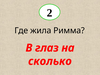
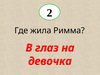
сколько: сколько -> девочка (50, 61)
